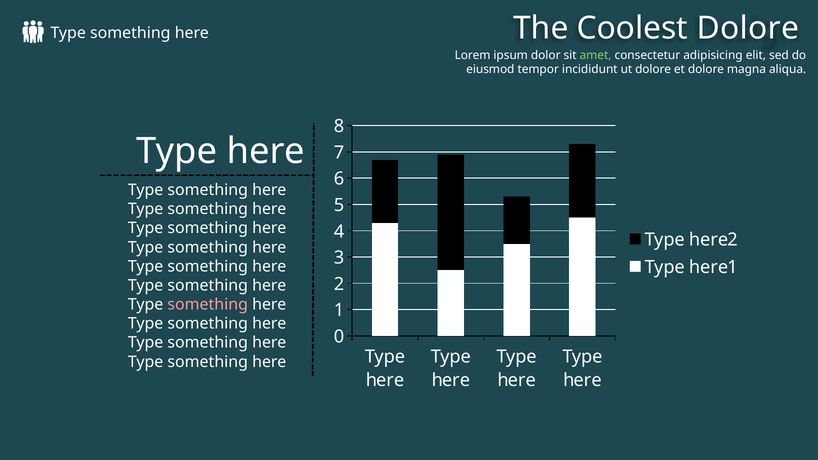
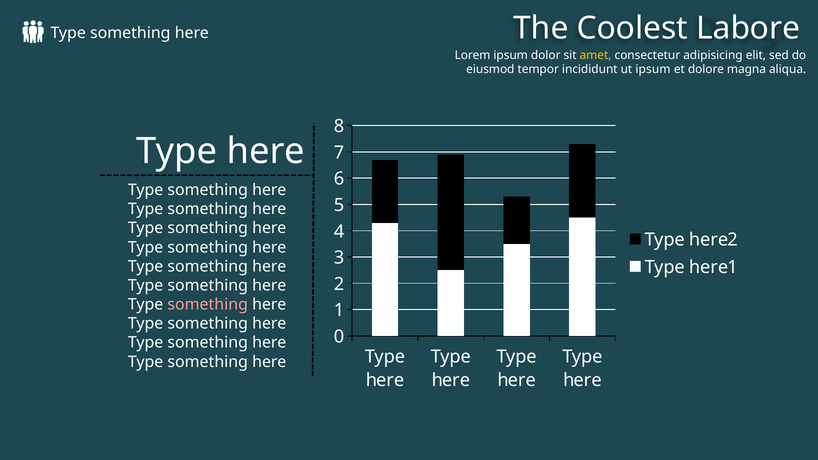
Coolest Dolore: Dolore -> Labore (748, 28)
amet colour: light green -> yellow (596, 55)
ut dolore: dolore -> ipsum (653, 70)
